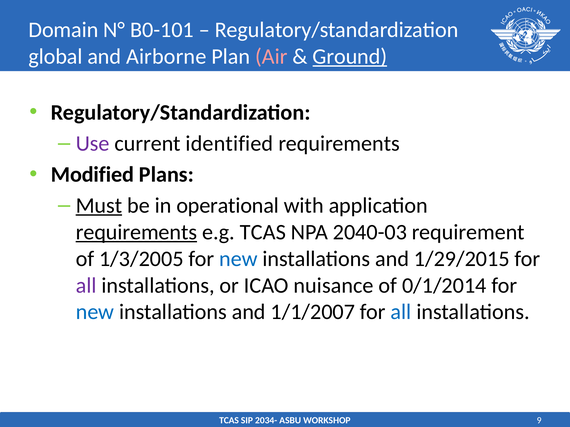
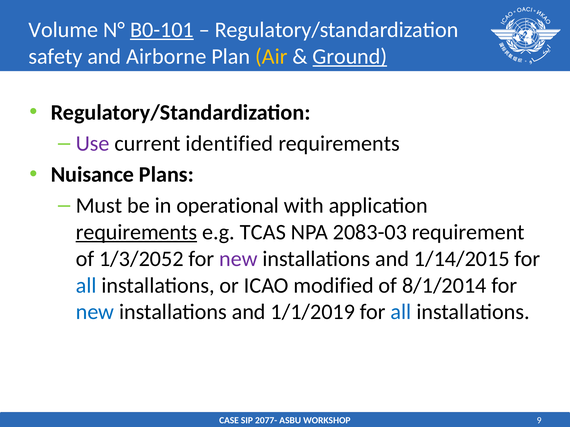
Domain: Domain -> Volume (63, 30)
B0-101 underline: none -> present (162, 30)
global: global -> safety (55, 57)
Air colour: pink -> yellow (271, 57)
Modified: Modified -> Nuisance (92, 175)
Must underline: present -> none (99, 206)
2040-03: 2040-03 -> 2083-03 (370, 232)
1/3/2005: 1/3/2005 -> 1/3/2052 (141, 259)
new colour: blue -> purple (238, 259)
1/29/2015: 1/29/2015 -> 1/14/2015 (462, 259)
all colour: purple -> blue (86, 286)
nuisance: nuisance -> modified (334, 286)
0/1/2014: 0/1/2014 -> 8/1/2014 (444, 286)
1/1/2007: 1/1/2007 -> 1/1/2019 (313, 312)
TCAS: TCAS -> CASE (229, 421)
2034-: 2034- -> 2077- (266, 421)
